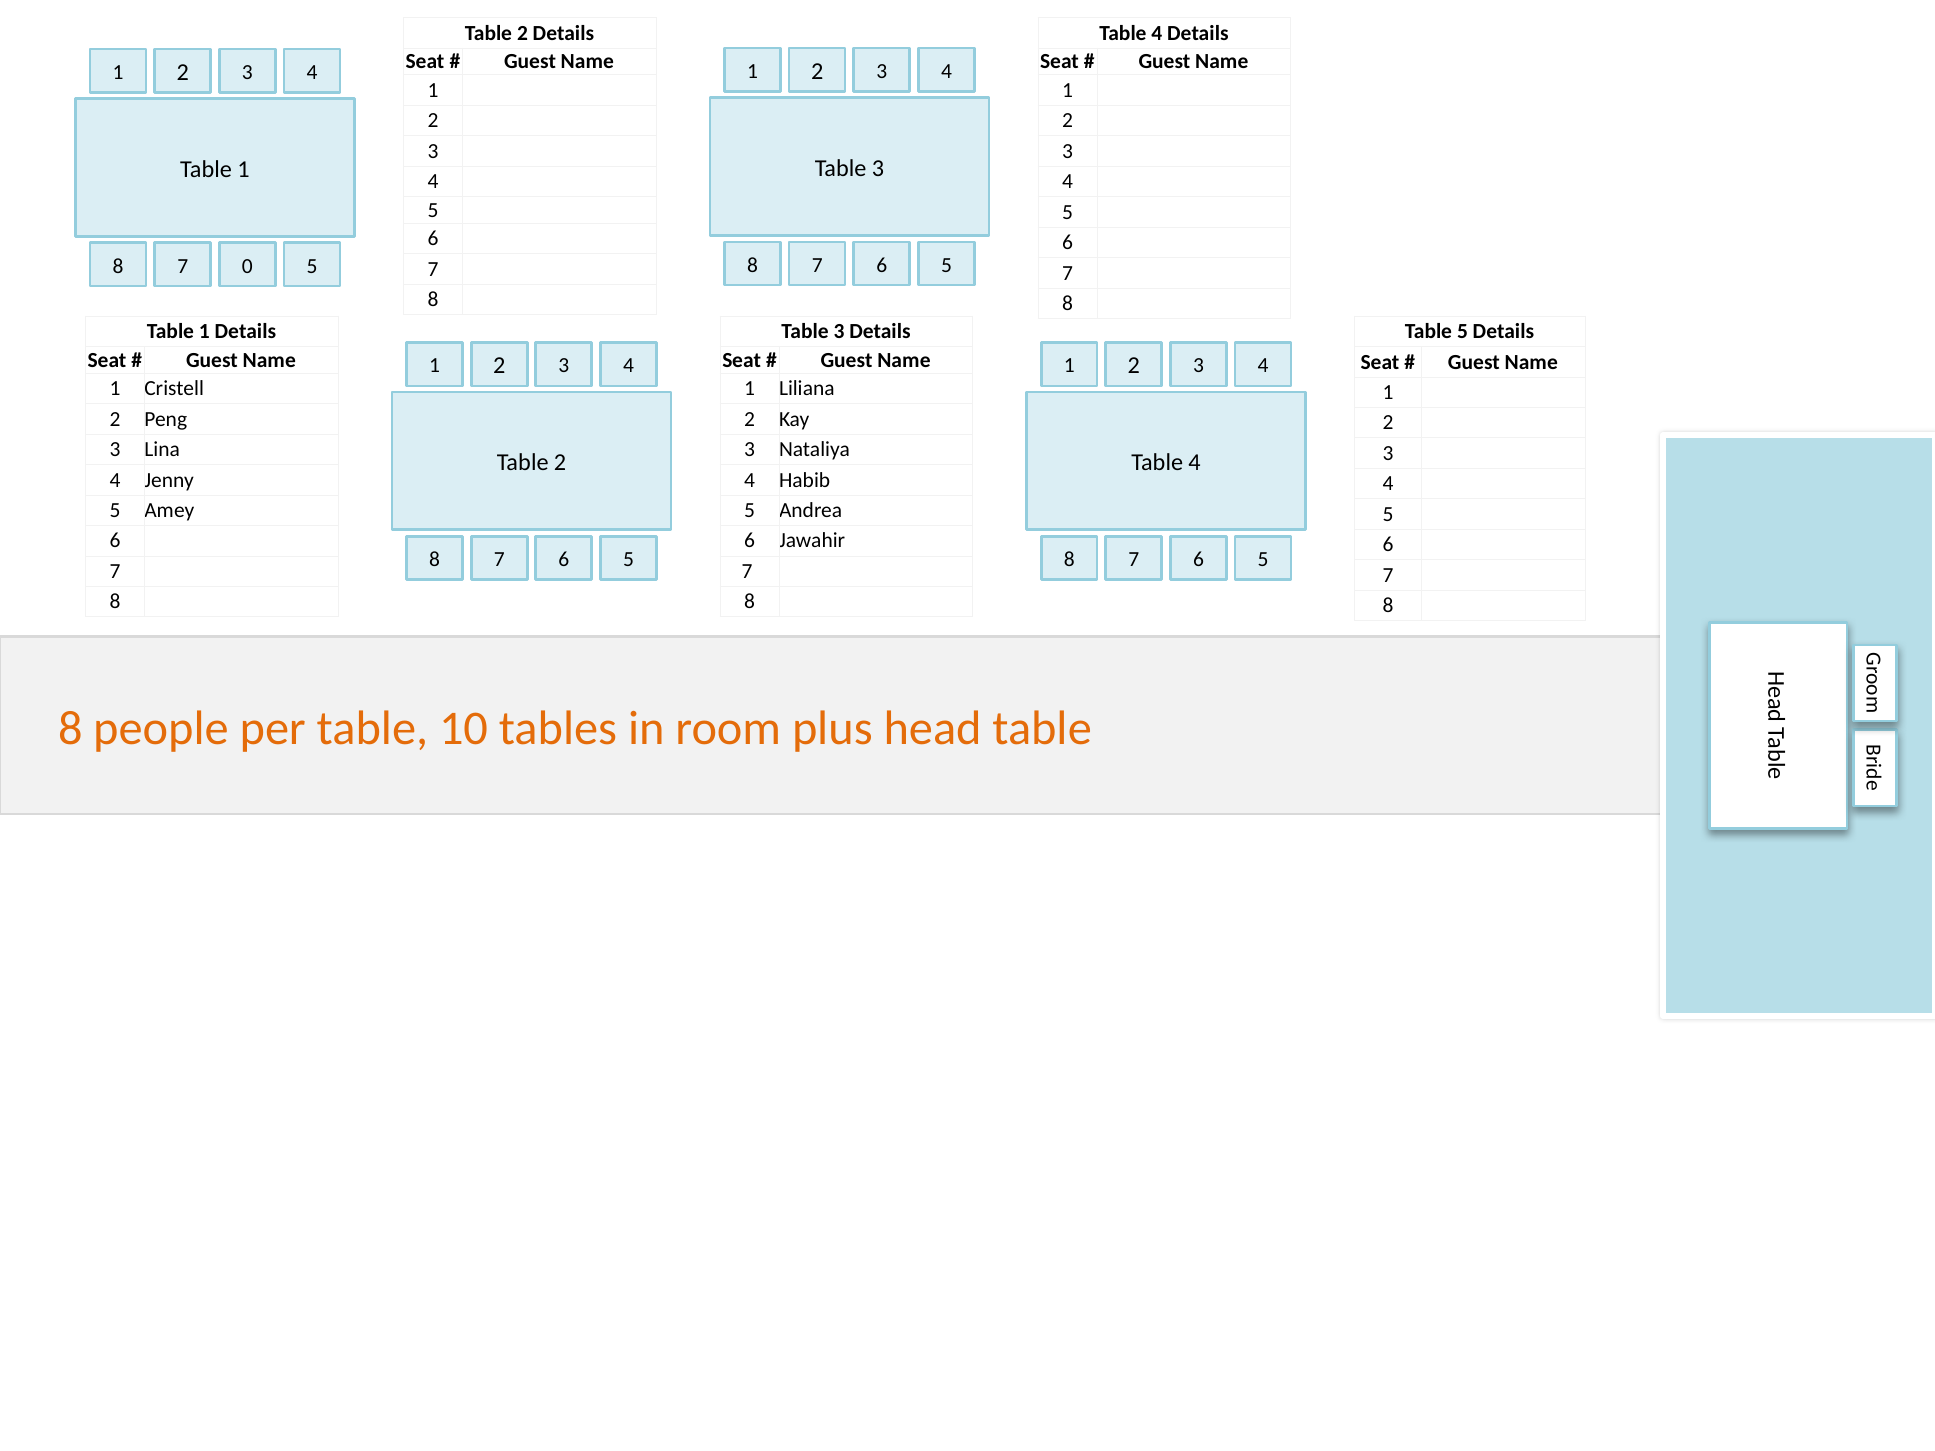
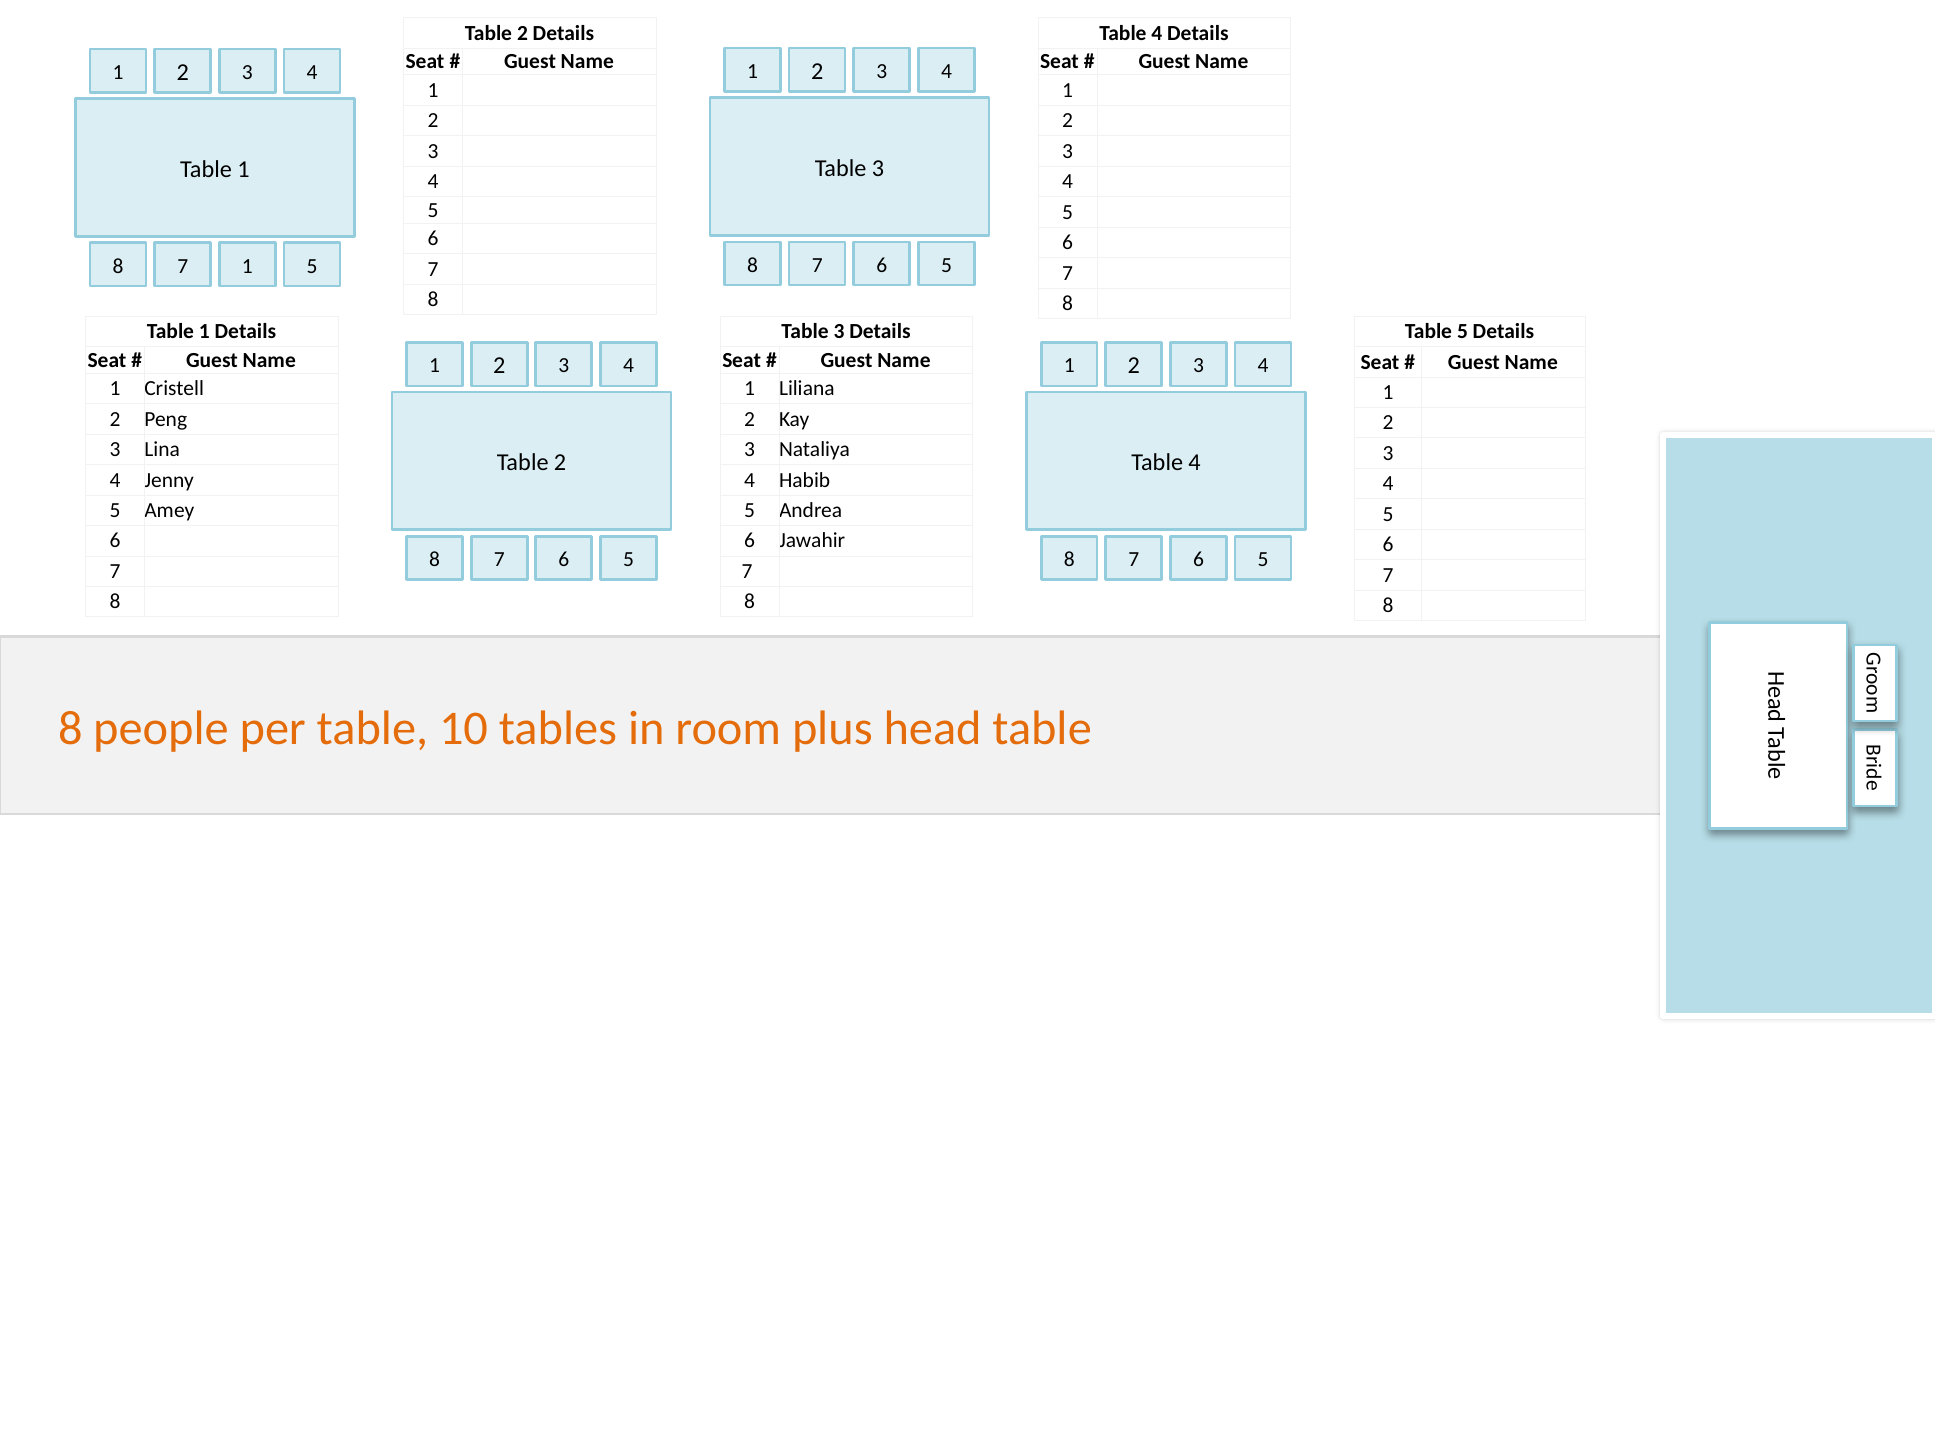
7 0: 0 -> 1 (247, 266)
